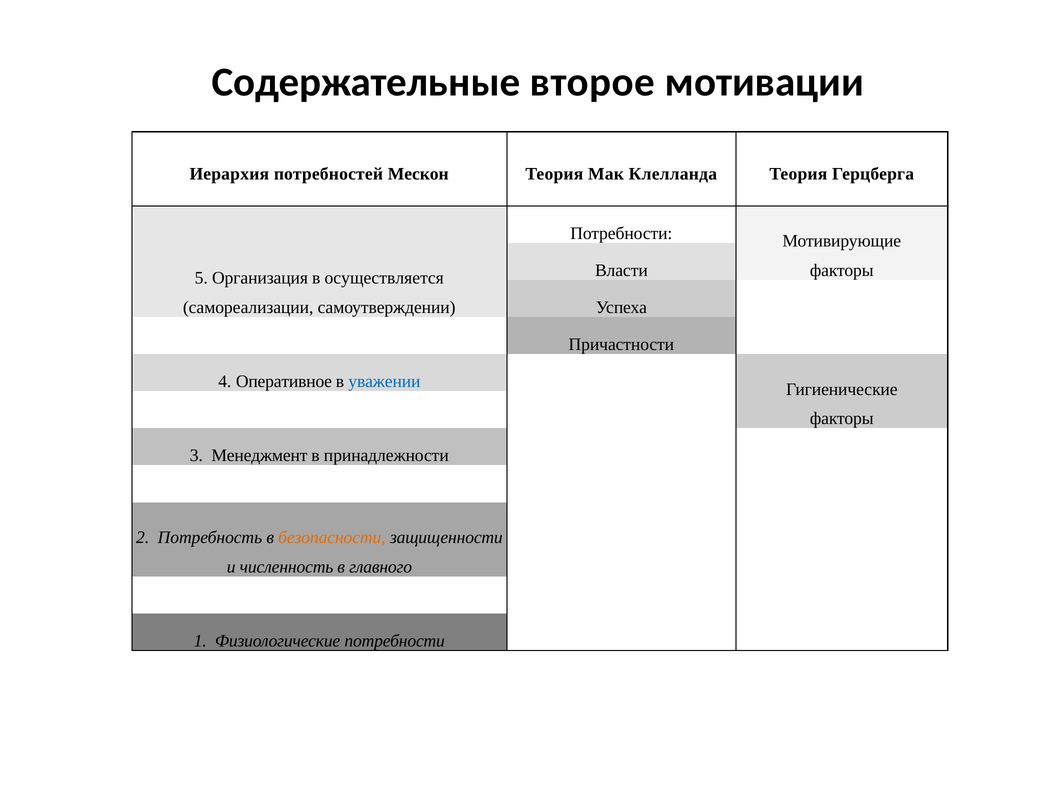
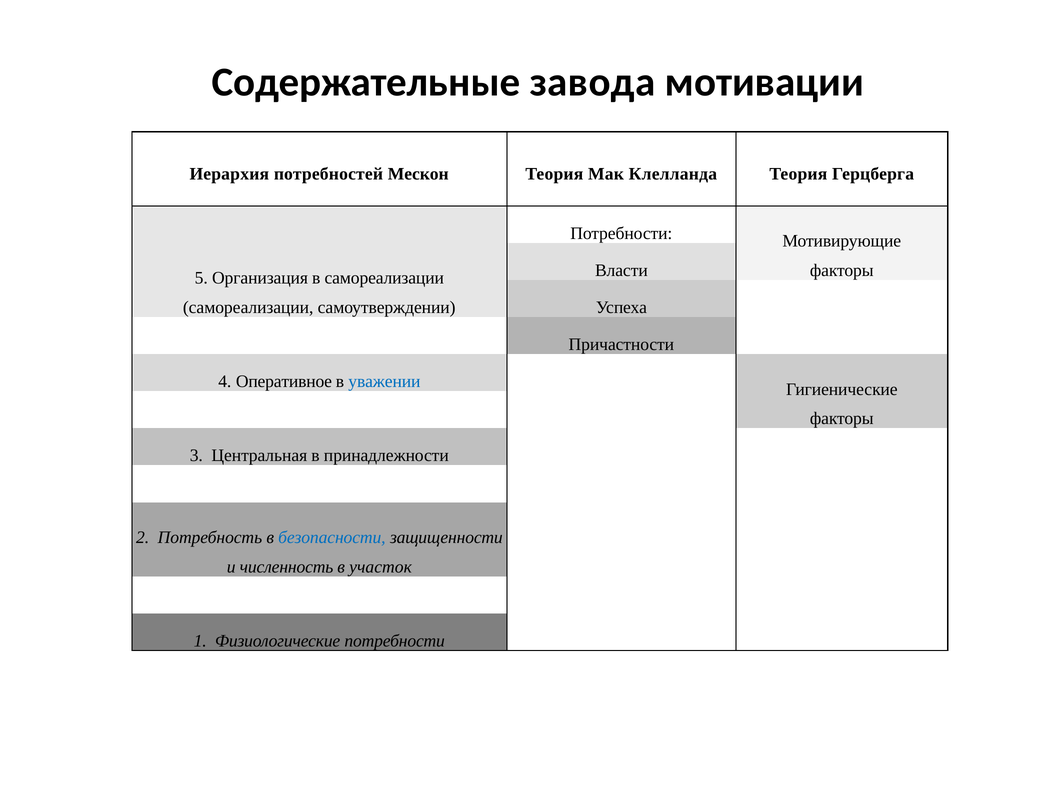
второе: второе -> завода (592, 82)
в осуществляется: осуществляется -> самореализации (384, 278)
Менеджмент: Менеджмент -> Центральная (259, 456)
безопасности colour: orange -> blue (332, 538)
главного: главного -> участок (381, 567)
